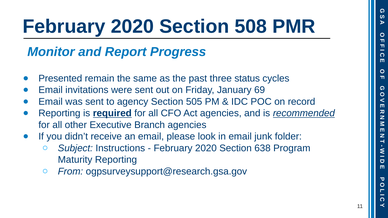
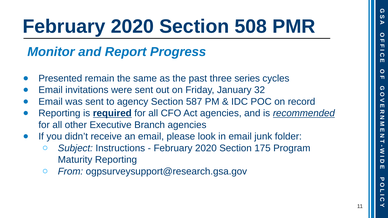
status: status -> series (247, 78)
69: 69 -> 32 (260, 90)
505: 505 -> 587 (194, 102)
638: 638 -> 175 (262, 148)
